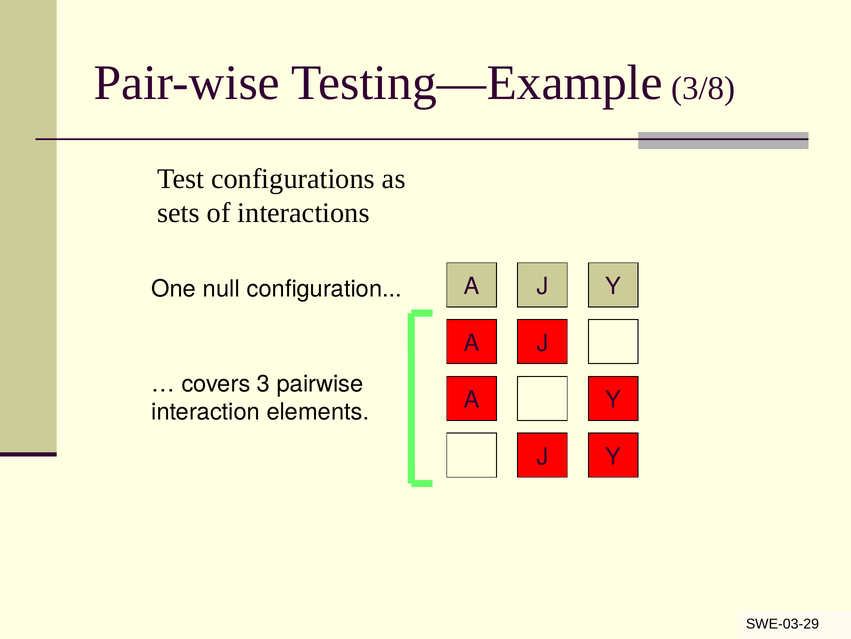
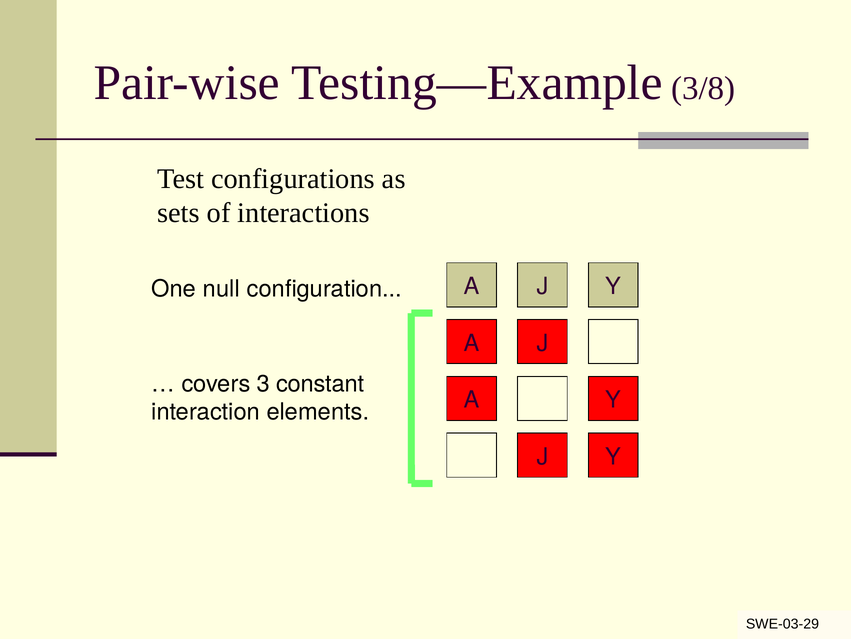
pairwise: pairwise -> constant (320, 383)
